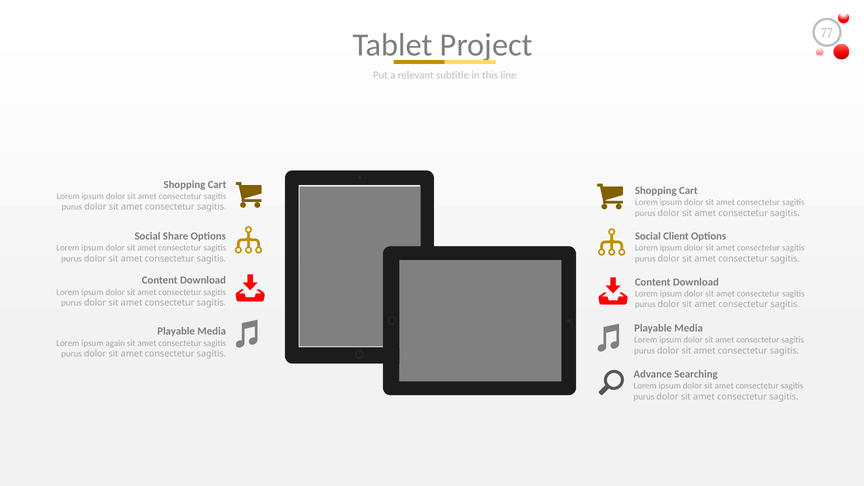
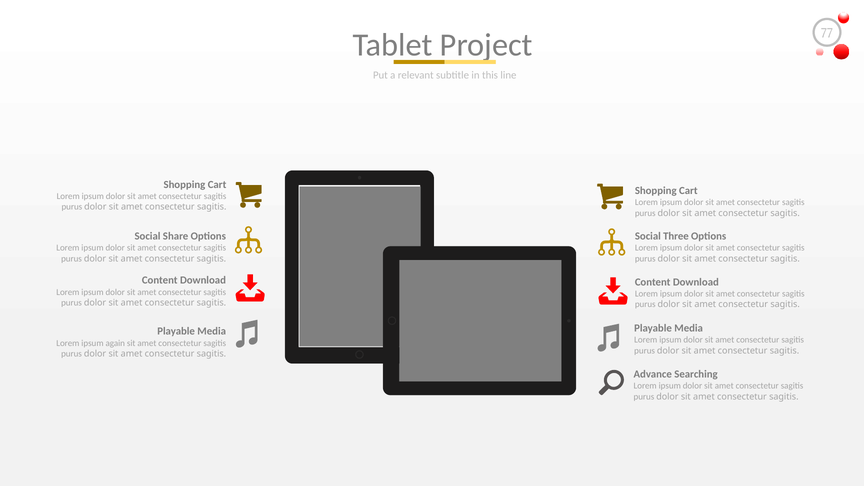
Client: Client -> Three (676, 236)
